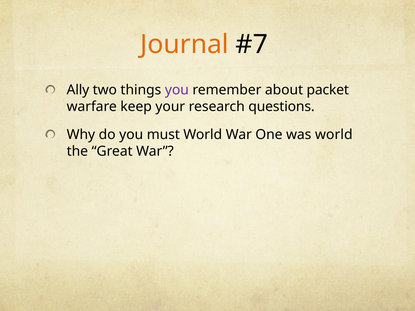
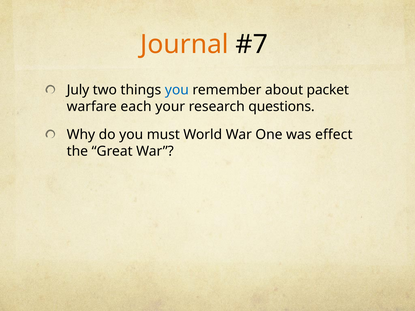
Ally: Ally -> July (78, 90)
you colour: purple -> blue (177, 90)
keep: keep -> each (136, 107)
was world: world -> effect (334, 135)
